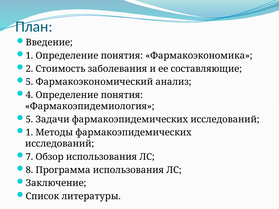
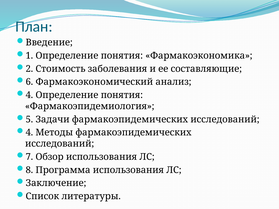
5: 5 -> 6 (29, 82)
1: 1 -> 4 (29, 133)
